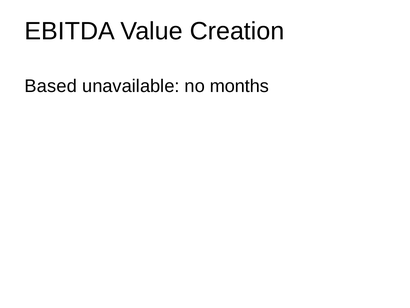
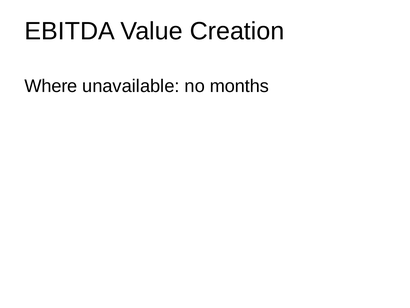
Based: Based -> Where (51, 86)
